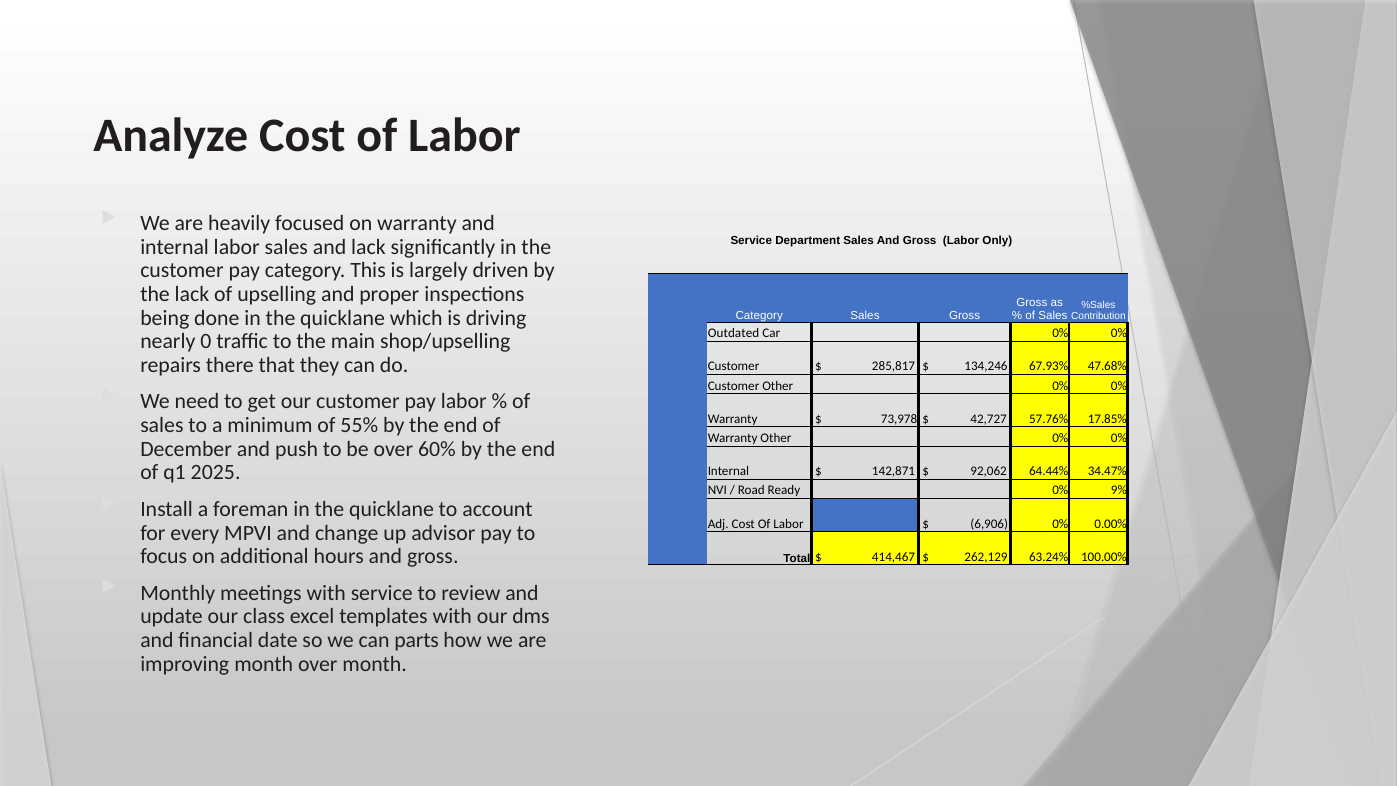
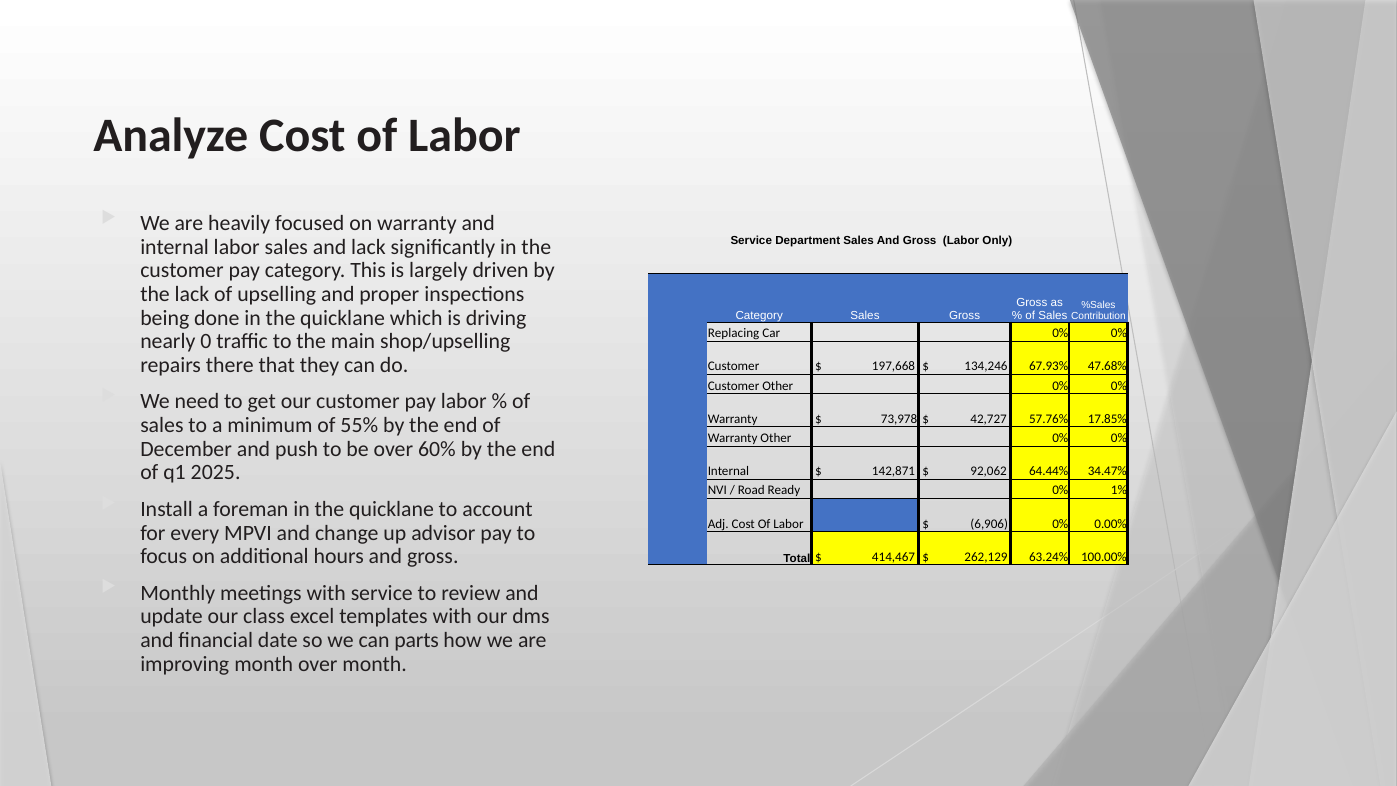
Outdated: Outdated -> Replacing (734, 333)
285,817: 285,817 -> 197,668 (894, 367)
9%: 9% -> 1% (1119, 490)
